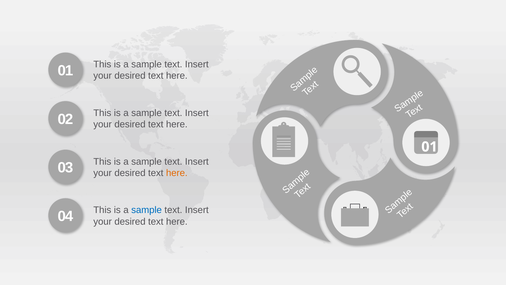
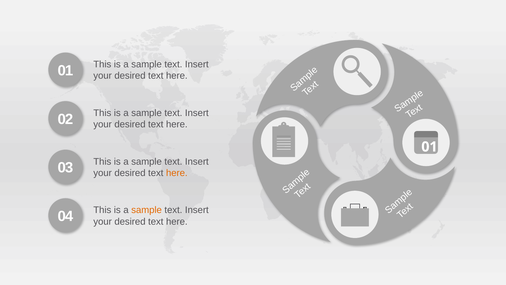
sample colour: blue -> orange (147, 210)
